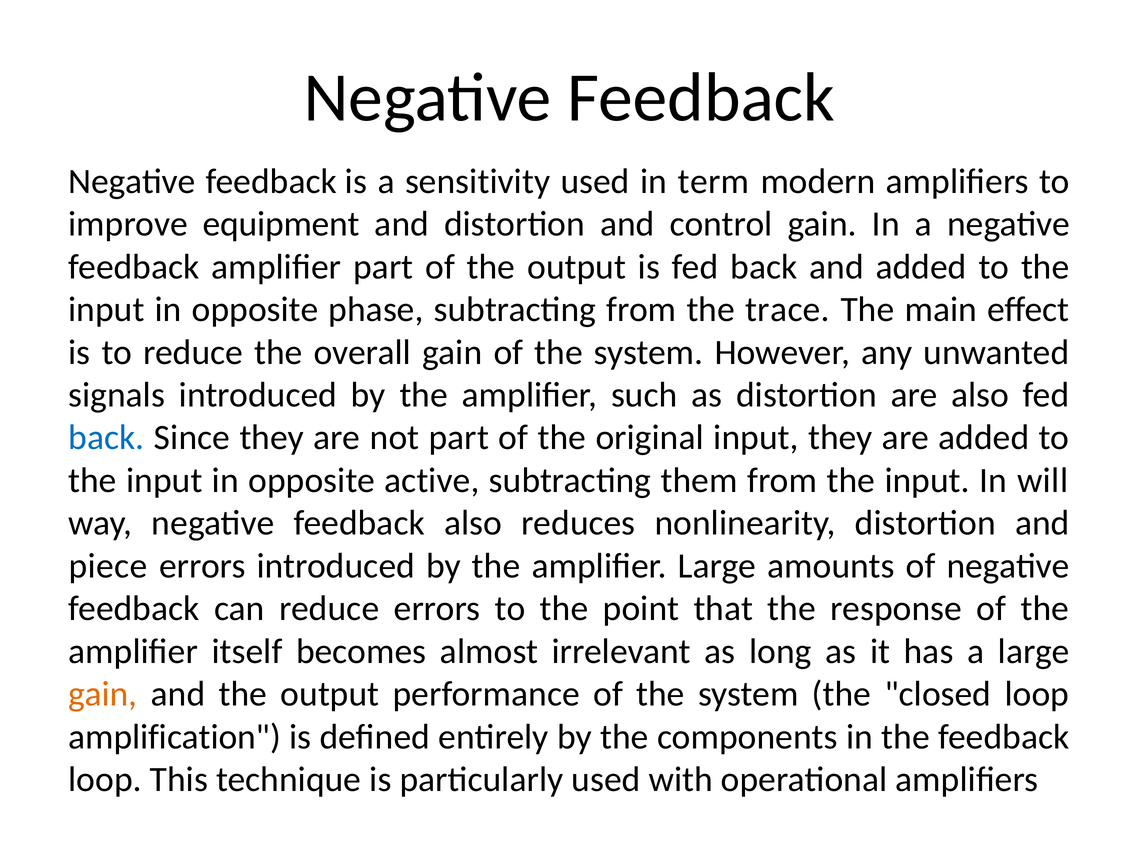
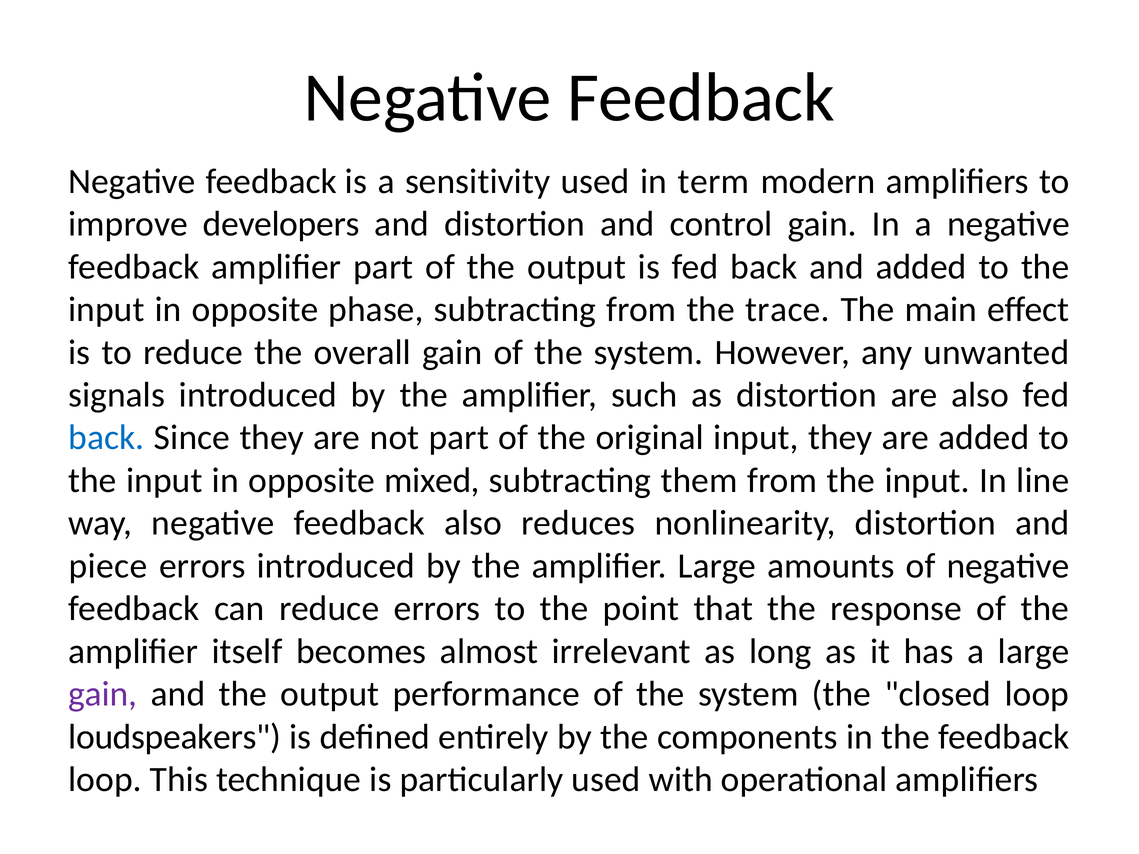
equipment: equipment -> developers (281, 224)
active: active -> mixed (432, 481)
will: will -> line (1043, 481)
gain colour: orange -> purple (103, 694)
amplification: amplification -> loudspeakers (175, 737)
